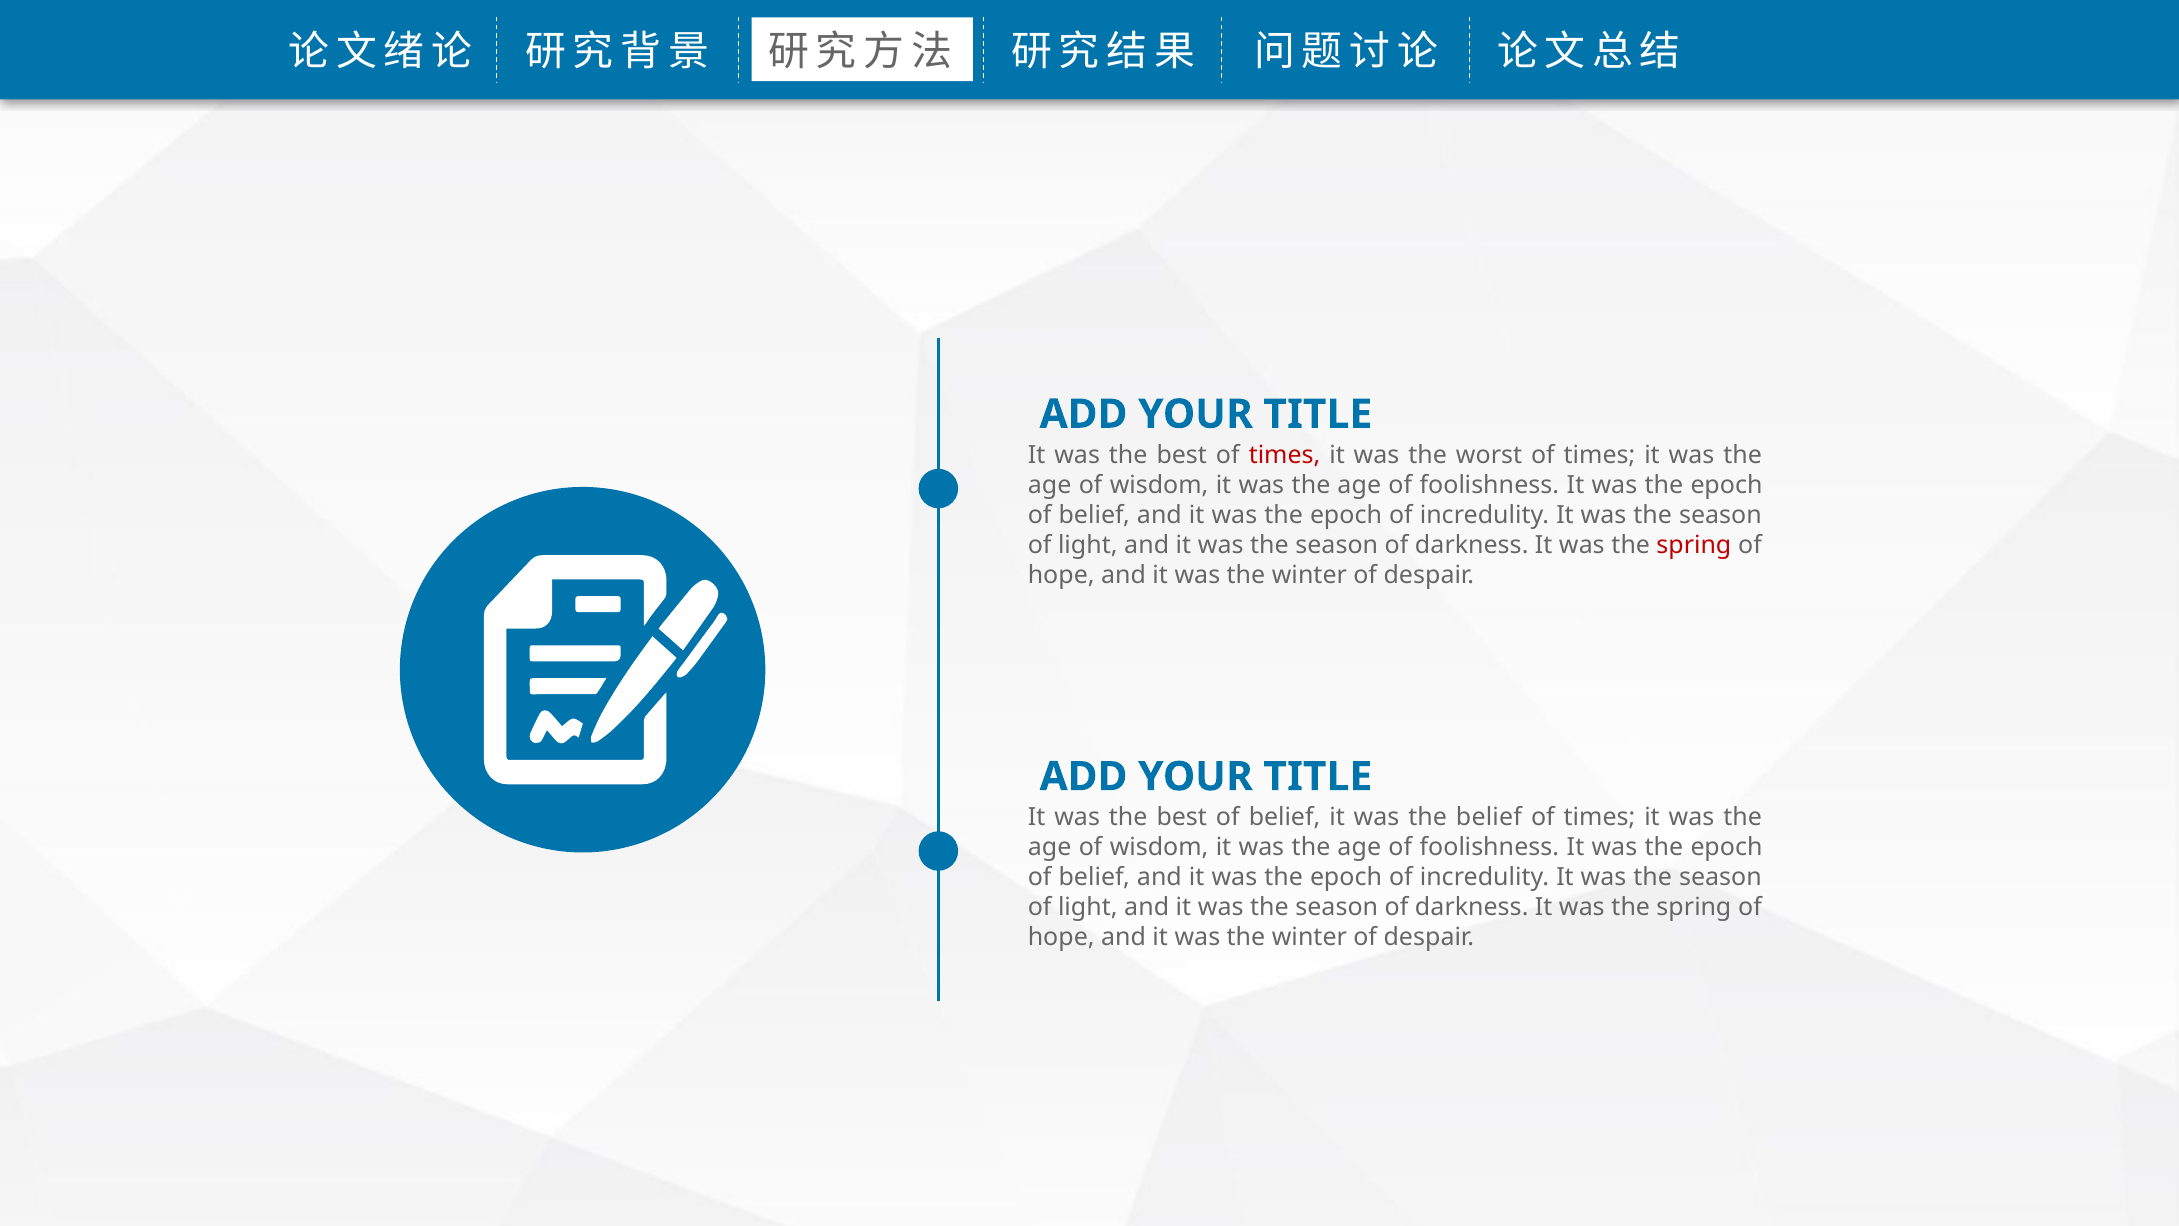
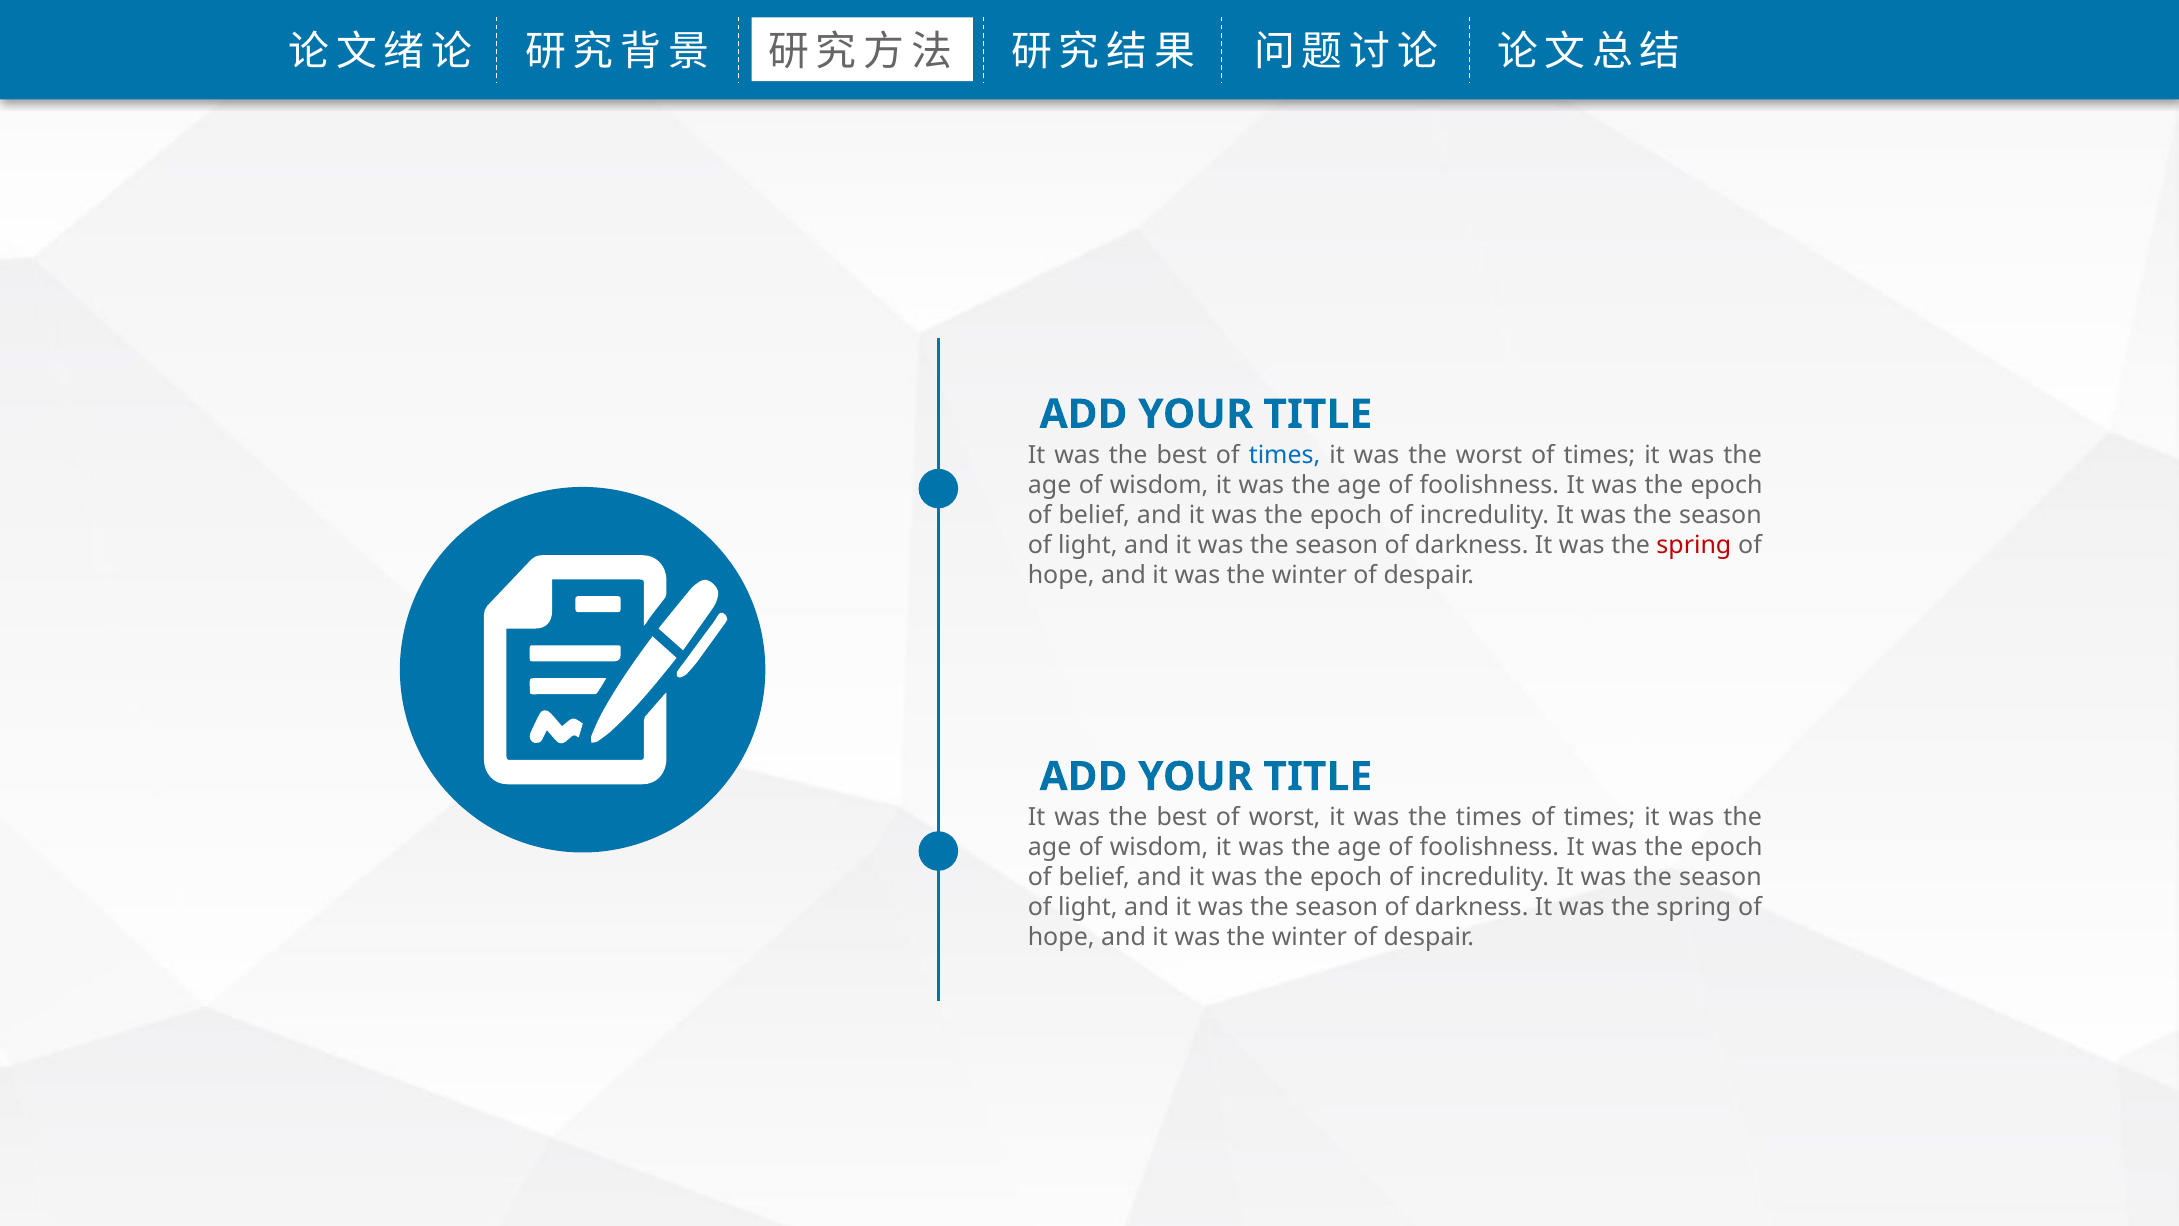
times colour: red -> blue (1285, 455)
best of belief: belief -> worst (1285, 817)
the belief: belief -> times (1489, 817)
